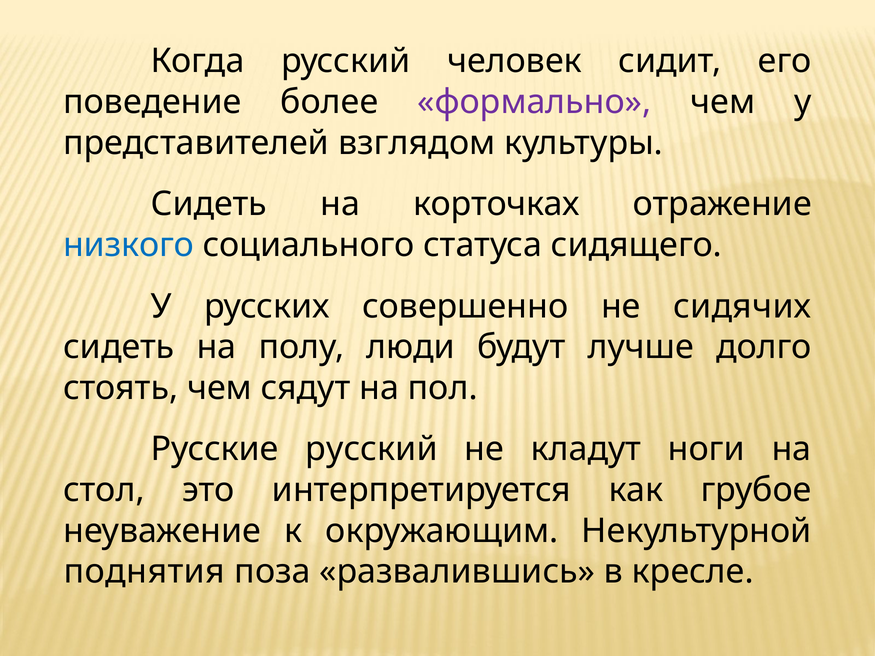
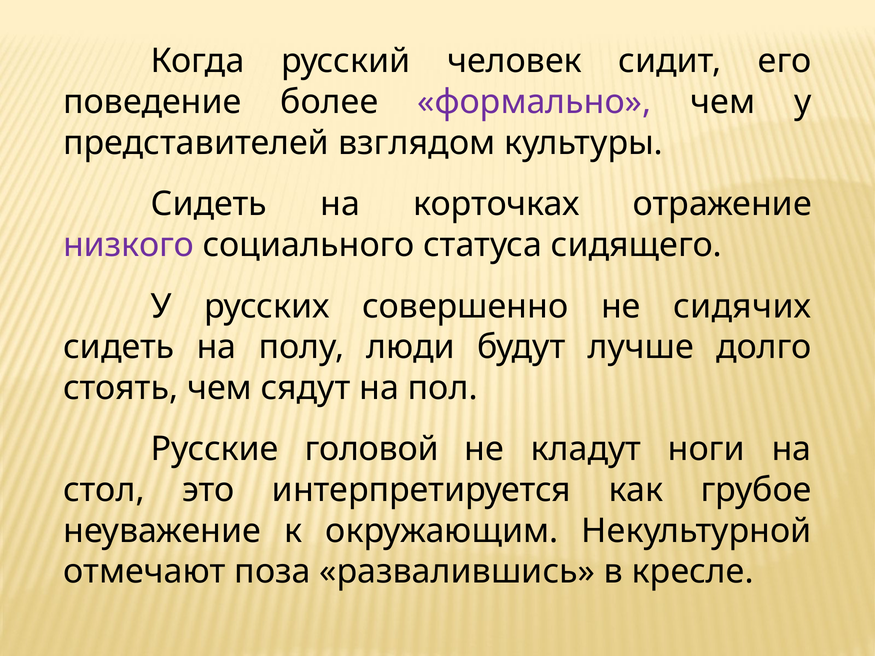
низкого colour: blue -> purple (129, 245)
Русские русский: русский -> головой (372, 449)
поднятия: поднятия -> отмечают (145, 572)
